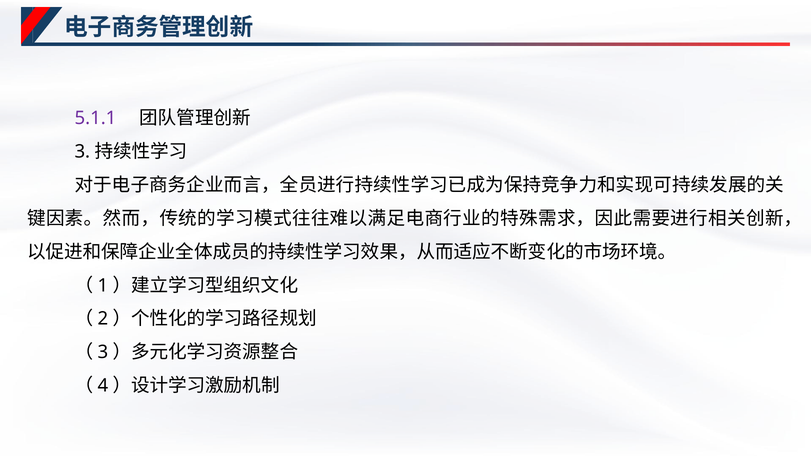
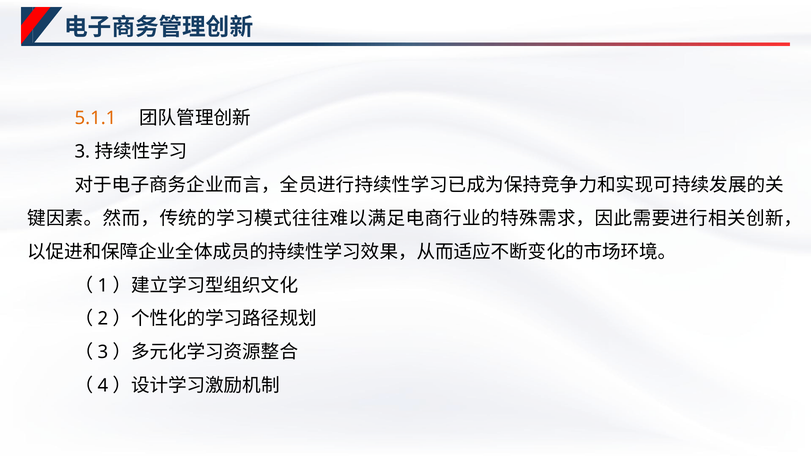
5.1.1 colour: purple -> orange (95, 118)
